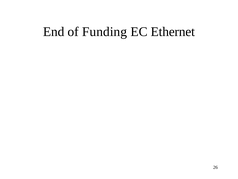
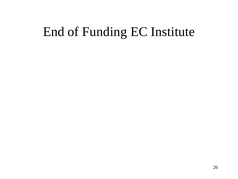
Ethernet: Ethernet -> Institute (173, 32)
